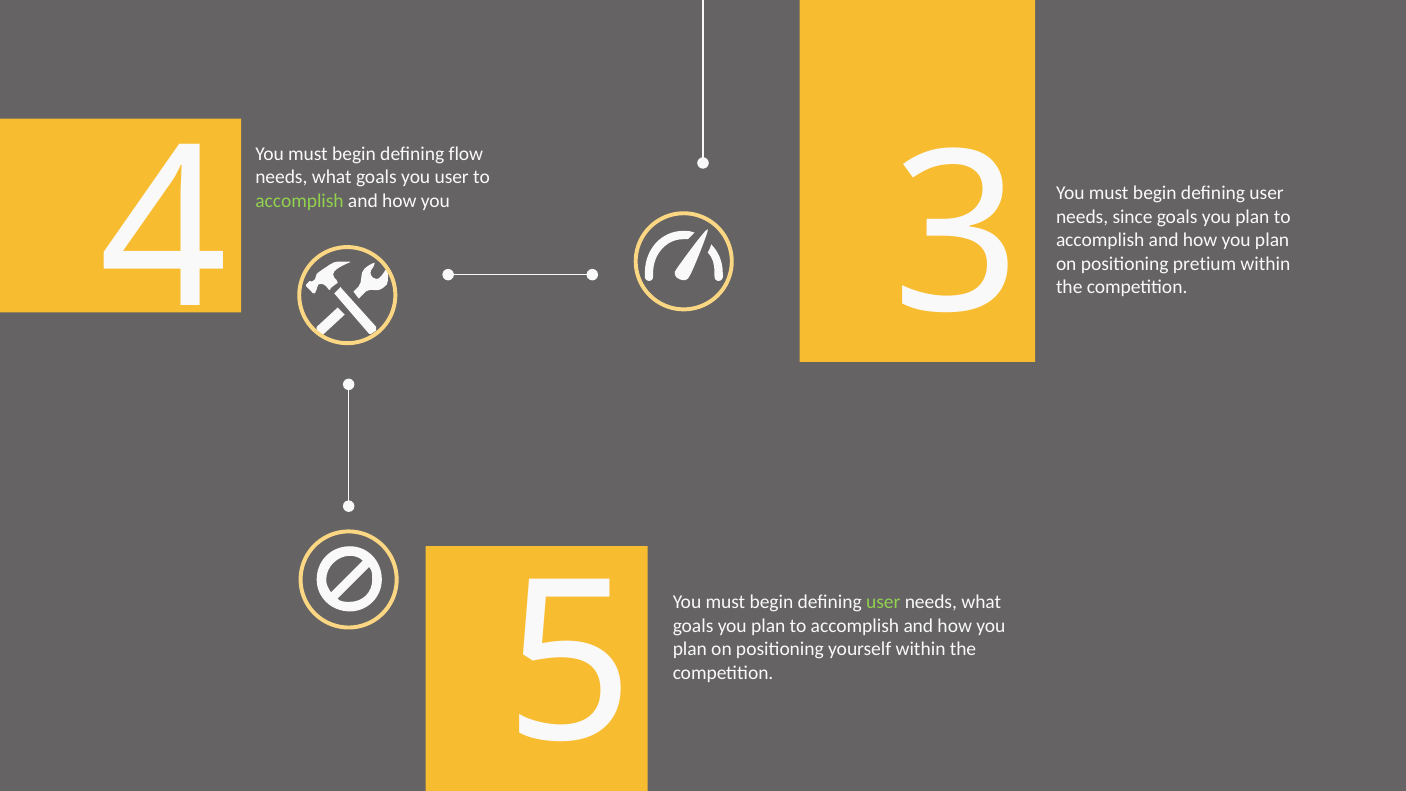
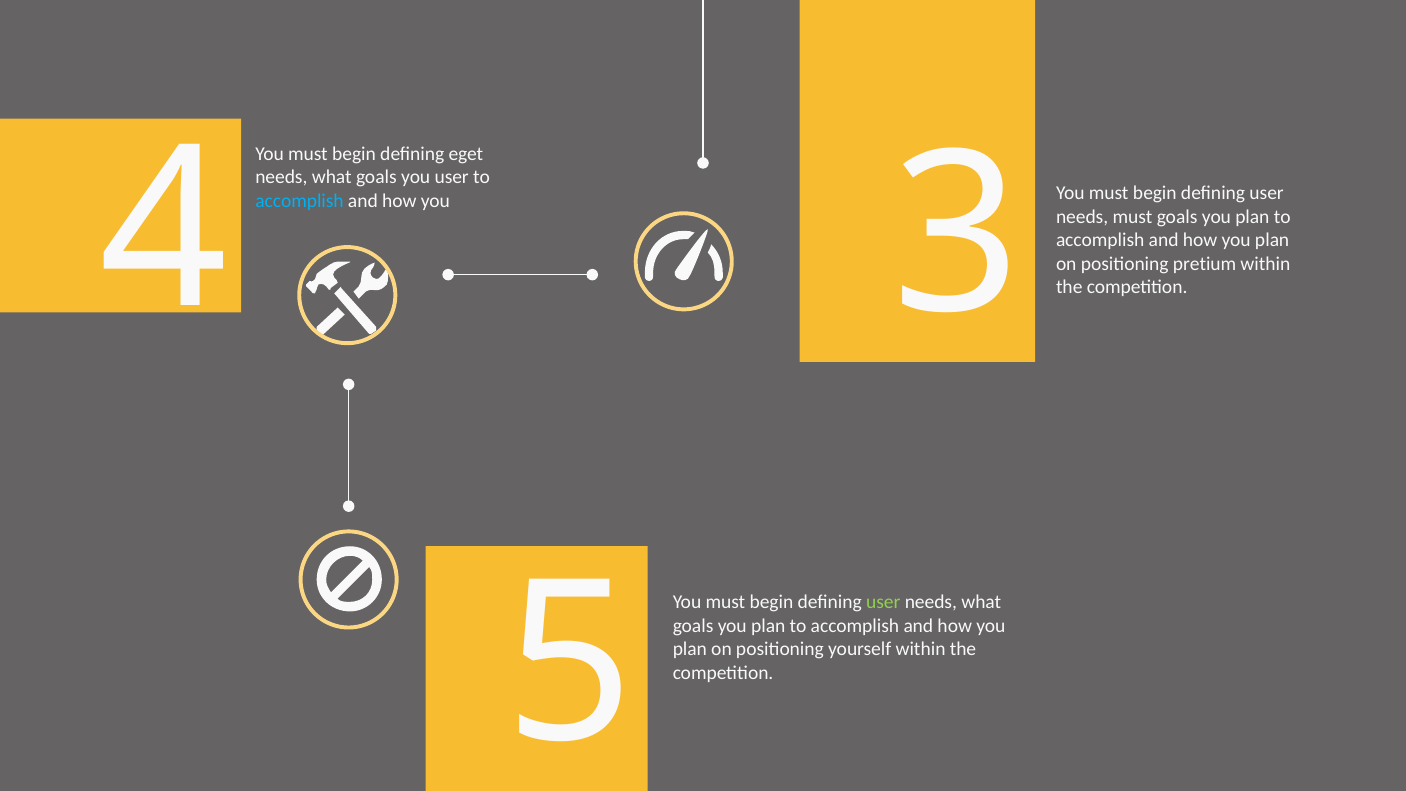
flow: flow -> eget (466, 154)
accomplish colour: light green -> light blue (300, 201)
needs since: since -> must (1132, 217)
